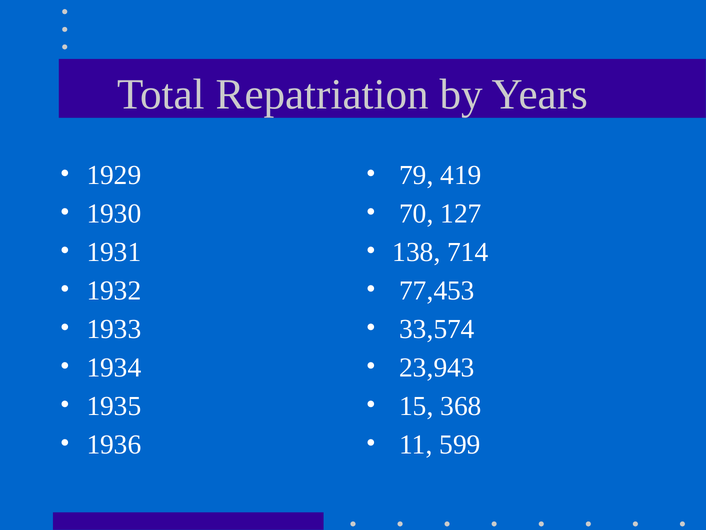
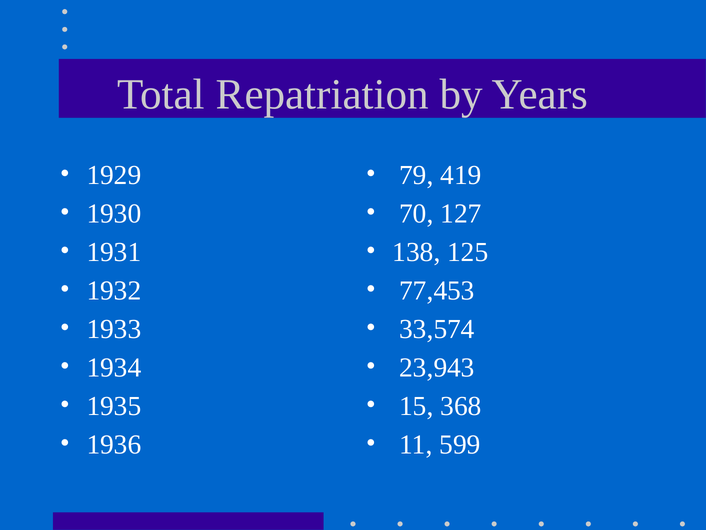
714: 714 -> 125 (468, 252)
